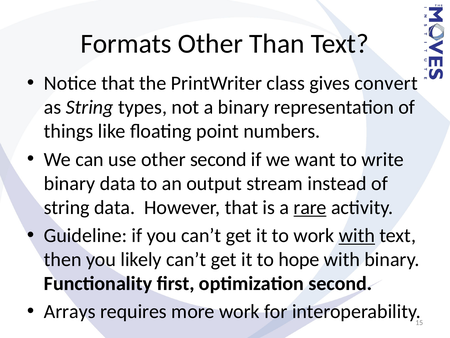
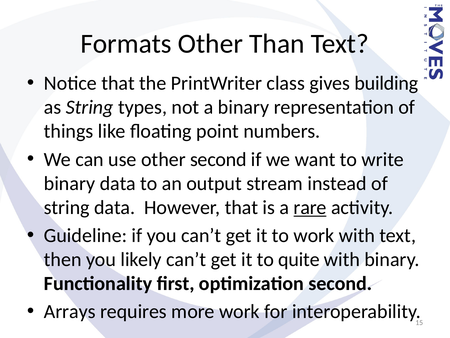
convert: convert -> building (386, 83)
with underline: present -> none (357, 235)
hope: hope -> quite (299, 259)
